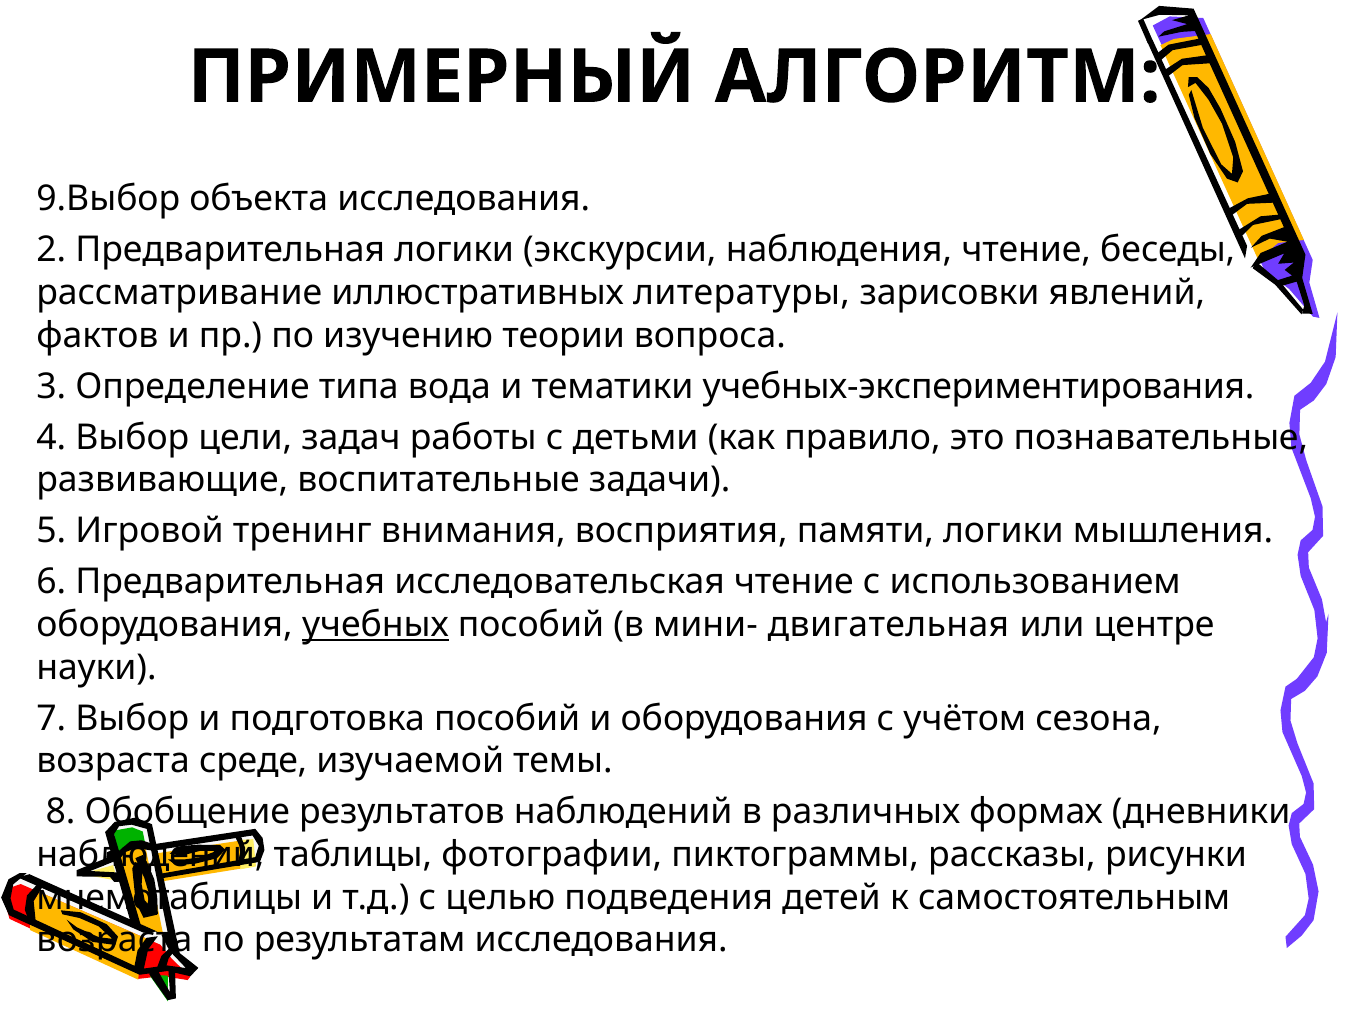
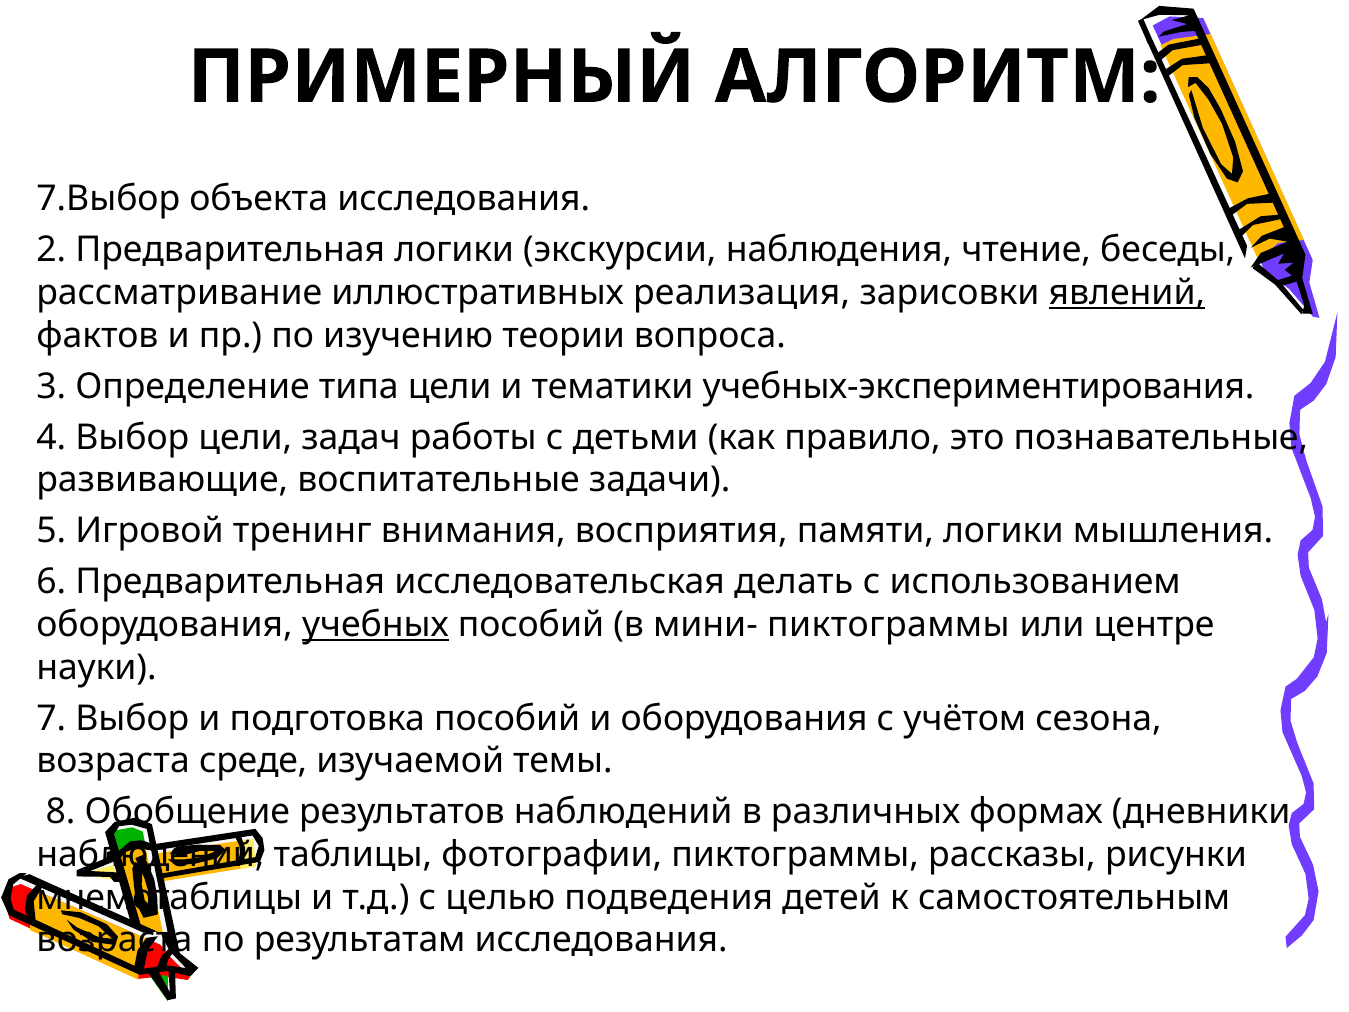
9.Выбор: 9.Выбор -> 7.Выбор (108, 199)
литературы: литературы -> реализация (742, 293)
явлений underline: none -> present (1127, 293)
типа вода: вода -> цели (450, 386)
исследовательская чтение: чтение -> делать (794, 582)
мини- двигательная: двигательная -> пиктограммы (888, 625)
